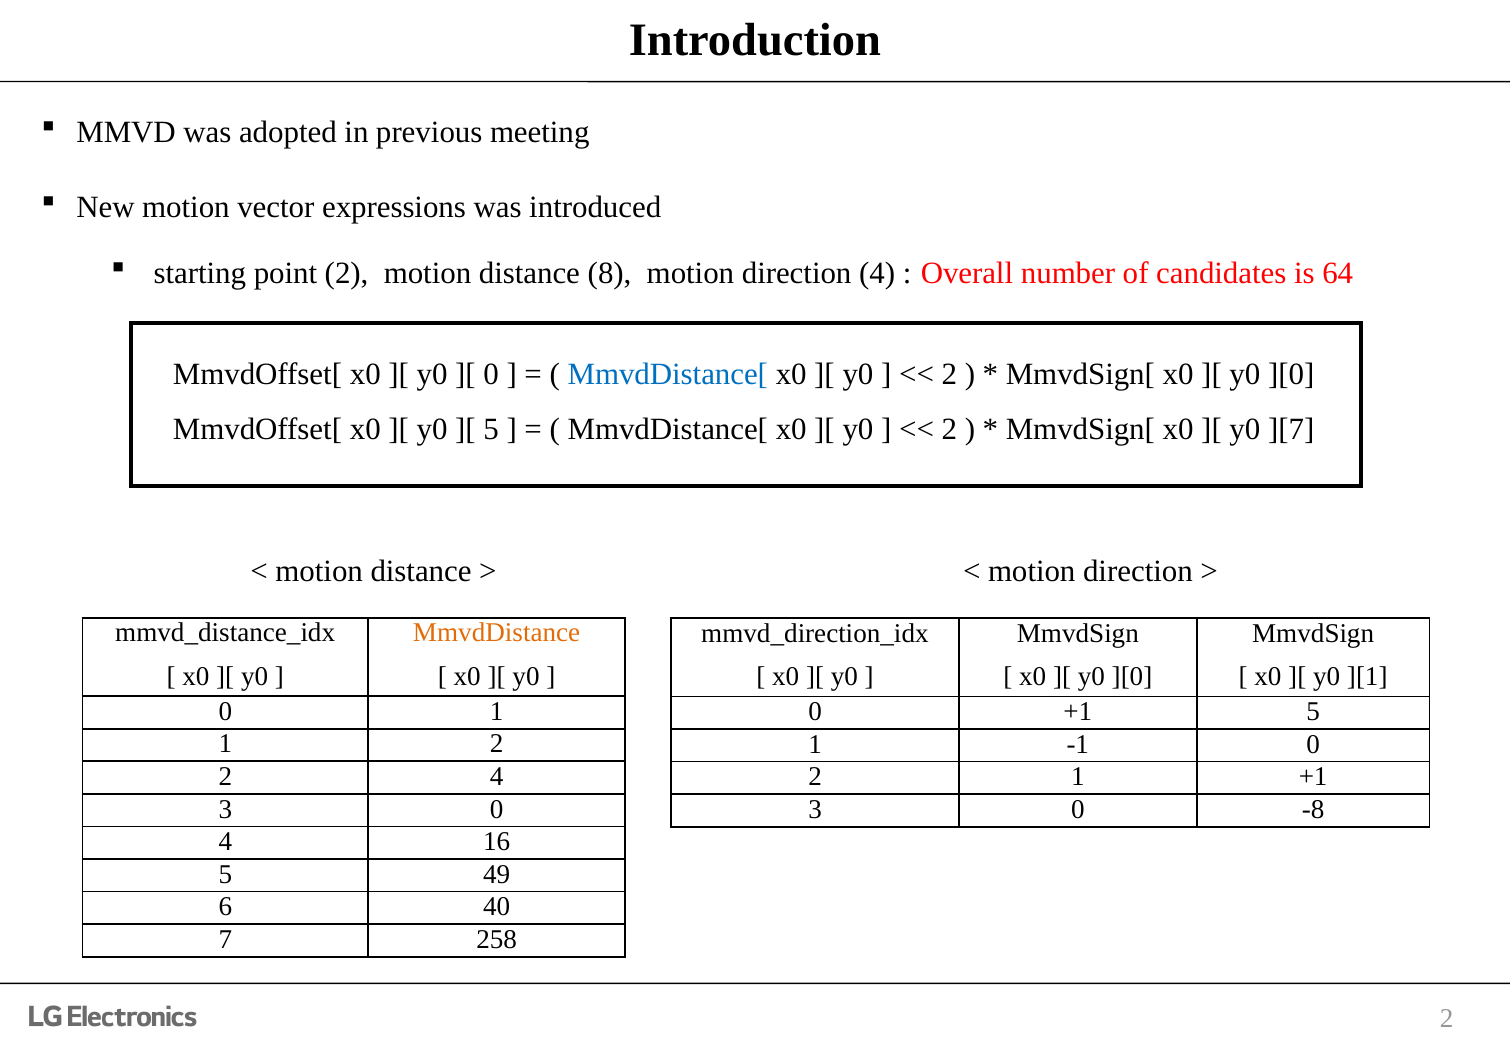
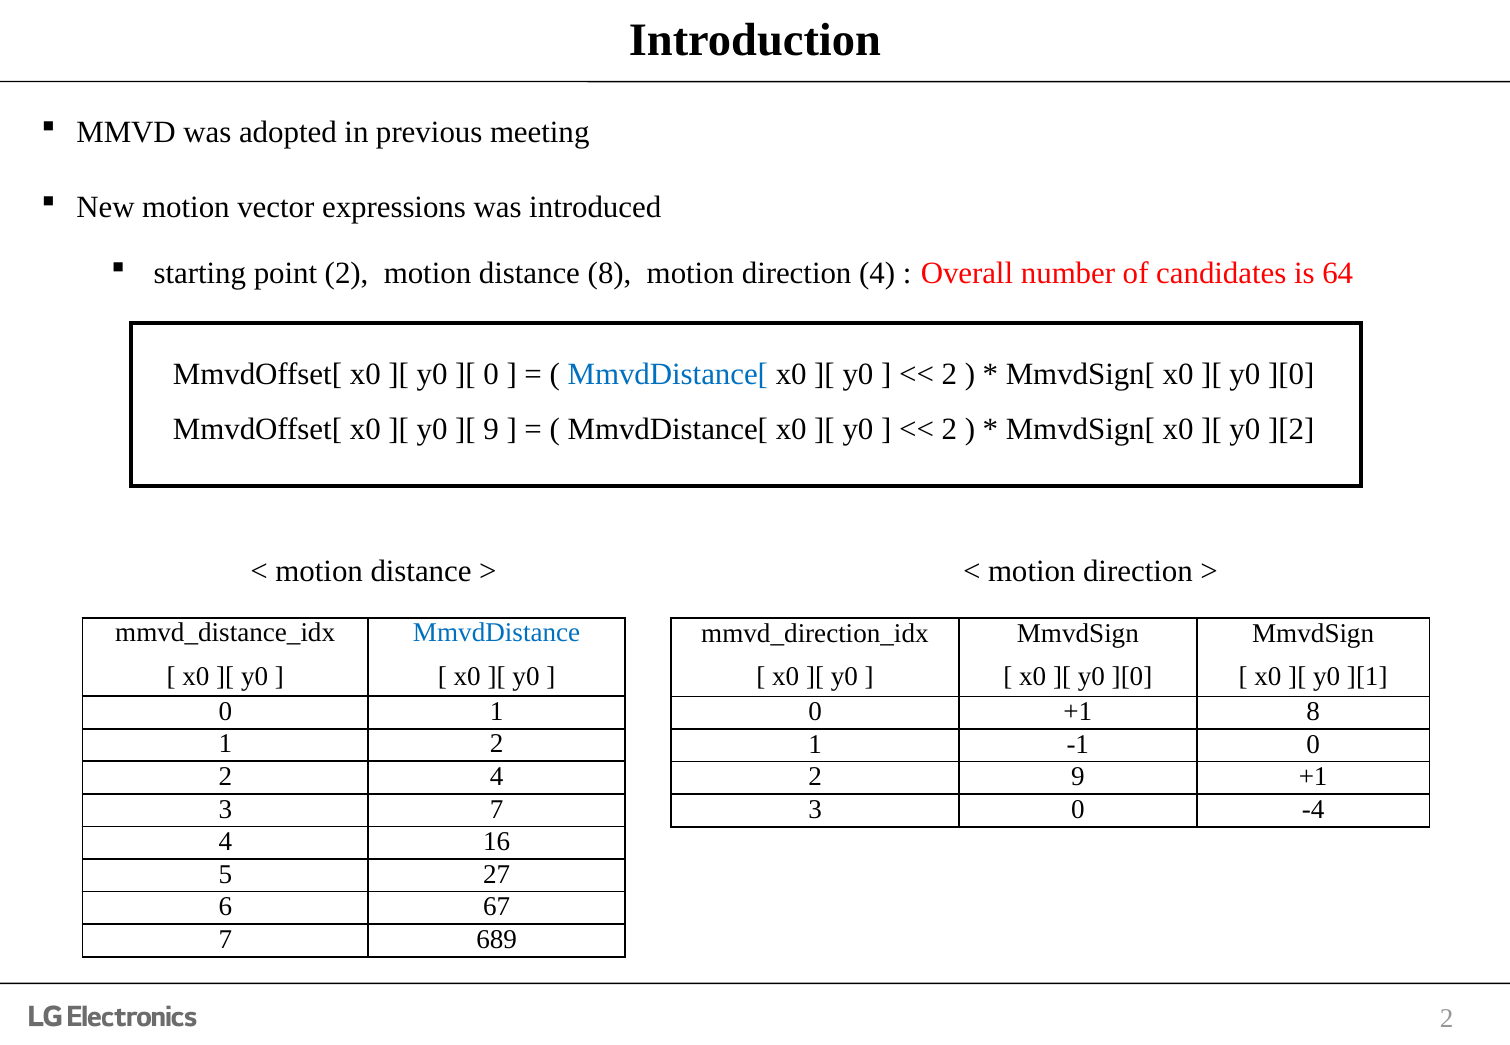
5: 5 -> 9 (491, 430)
][7: ][7 -> ][2 (1291, 430)
MmvdDistance colour: orange -> blue (497, 633)
+1 5: 5 -> 8 (1313, 712)
2 1: 1 -> 9 (1078, 777)
0: 0 -> 7 (497, 809)
-8: -8 -> -4 (1313, 810)
49: 49 -> 27 (497, 875)
40: 40 -> 67 (497, 907)
258: 258 -> 689 (497, 940)
